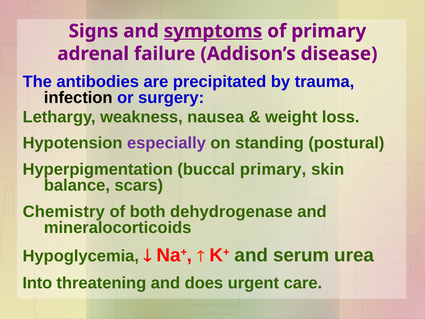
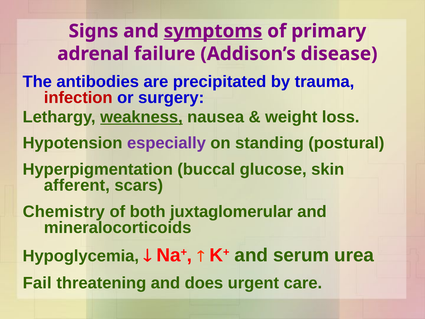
infection colour: black -> red (78, 98)
weakness underline: none -> present (141, 117)
buccal primary: primary -> glucose (273, 169)
balance: balance -> afferent (77, 185)
dehydrogenase: dehydrogenase -> juxtaglomerular (231, 212)
Into: Into -> Fail (37, 283)
